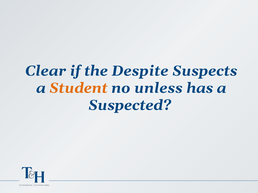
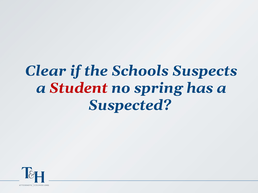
Despite: Despite -> Schools (140, 71)
Student colour: orange -> red (78, 88)
unless: unless -> spring (158, 88)
